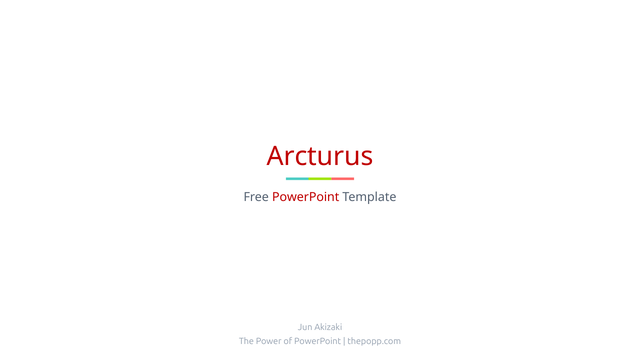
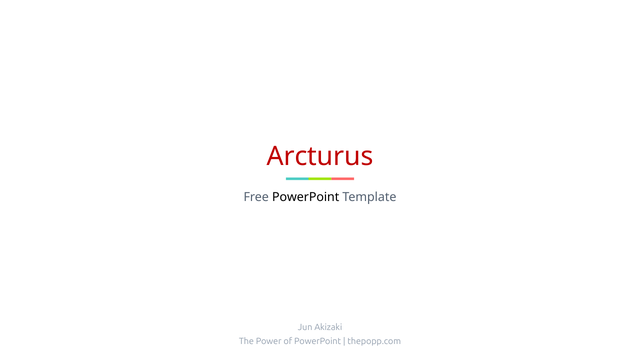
PowerPoint colour: red -> black (306, 197)
